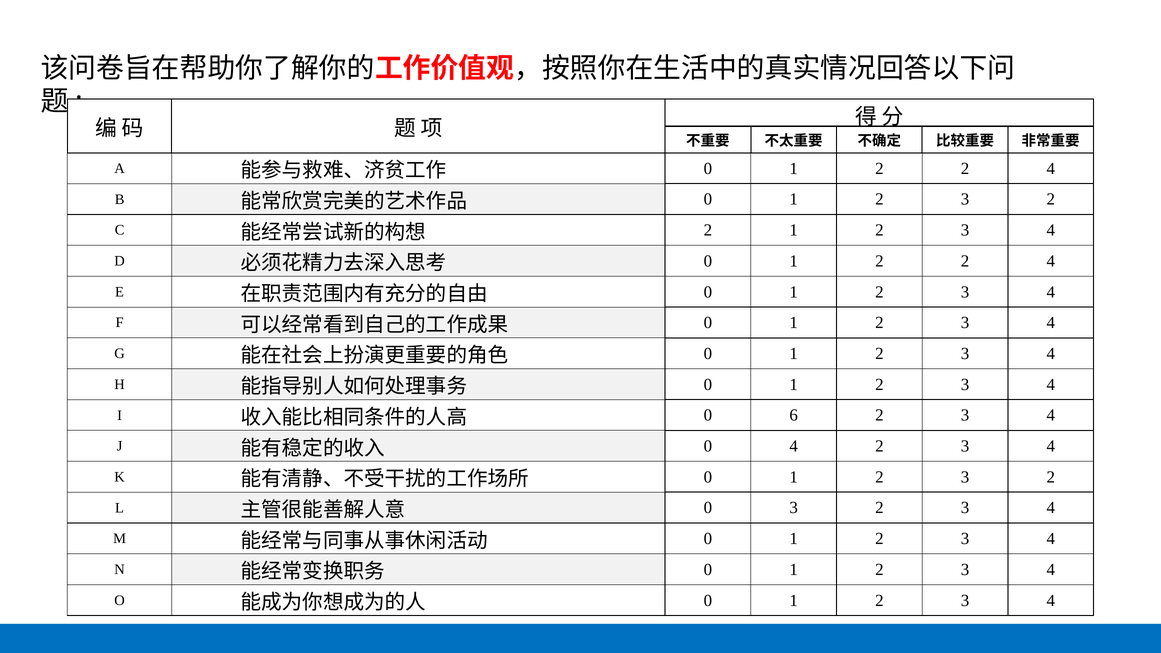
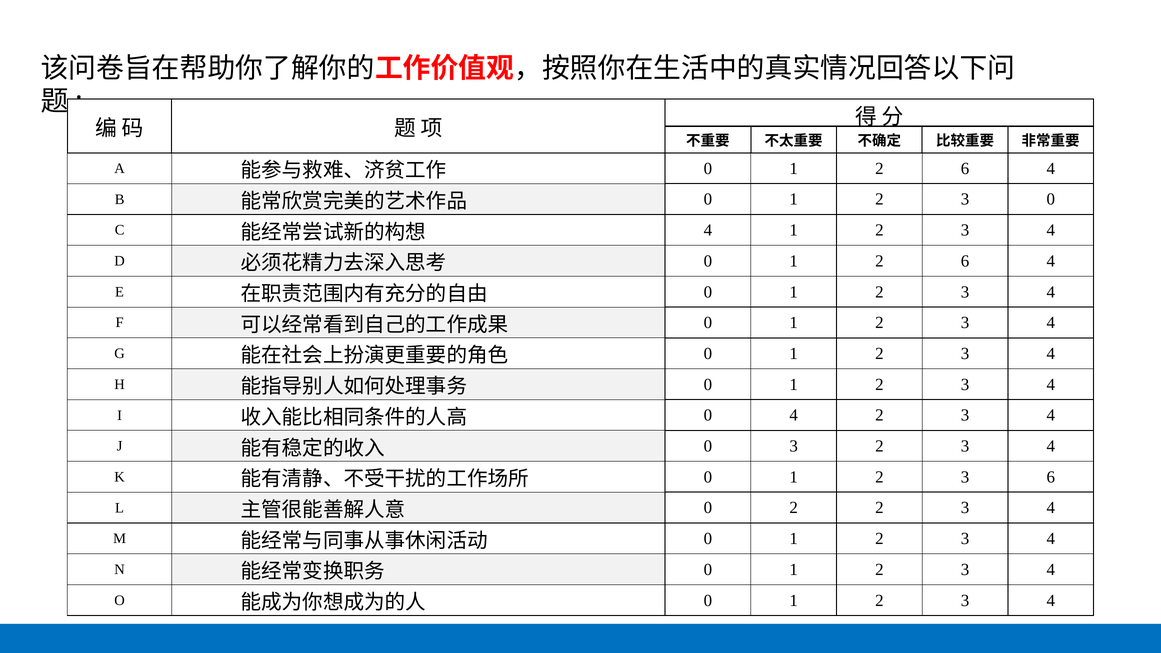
2: 2 -> 6 (965, 169)
2: 2 -> 0 (1051, 199)
2: 2 -> 4 (708, 230)
2: 2 -> 6 (965, 261)
0 6: 6 -> 4 (794, 415)
0 4: 4 -> 3 (794, 446)
2: 2 -> 6 (1051, 477)
0 3: 3 -> 2 (794, 508)
